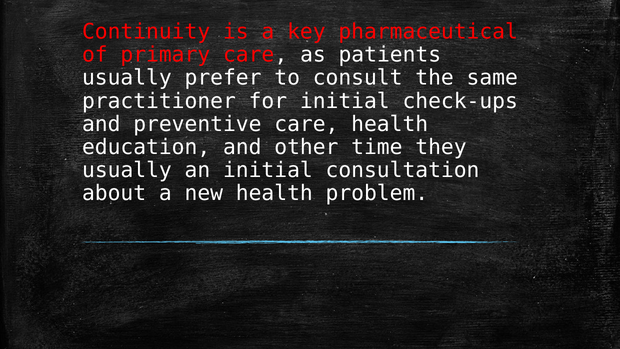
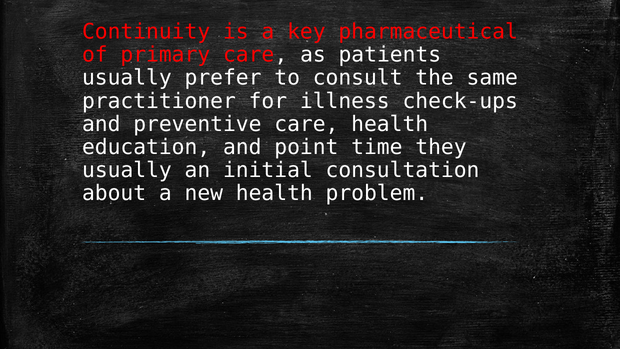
for initial: initial -> illness (345, 101)
other: other -> point (306, 147)
